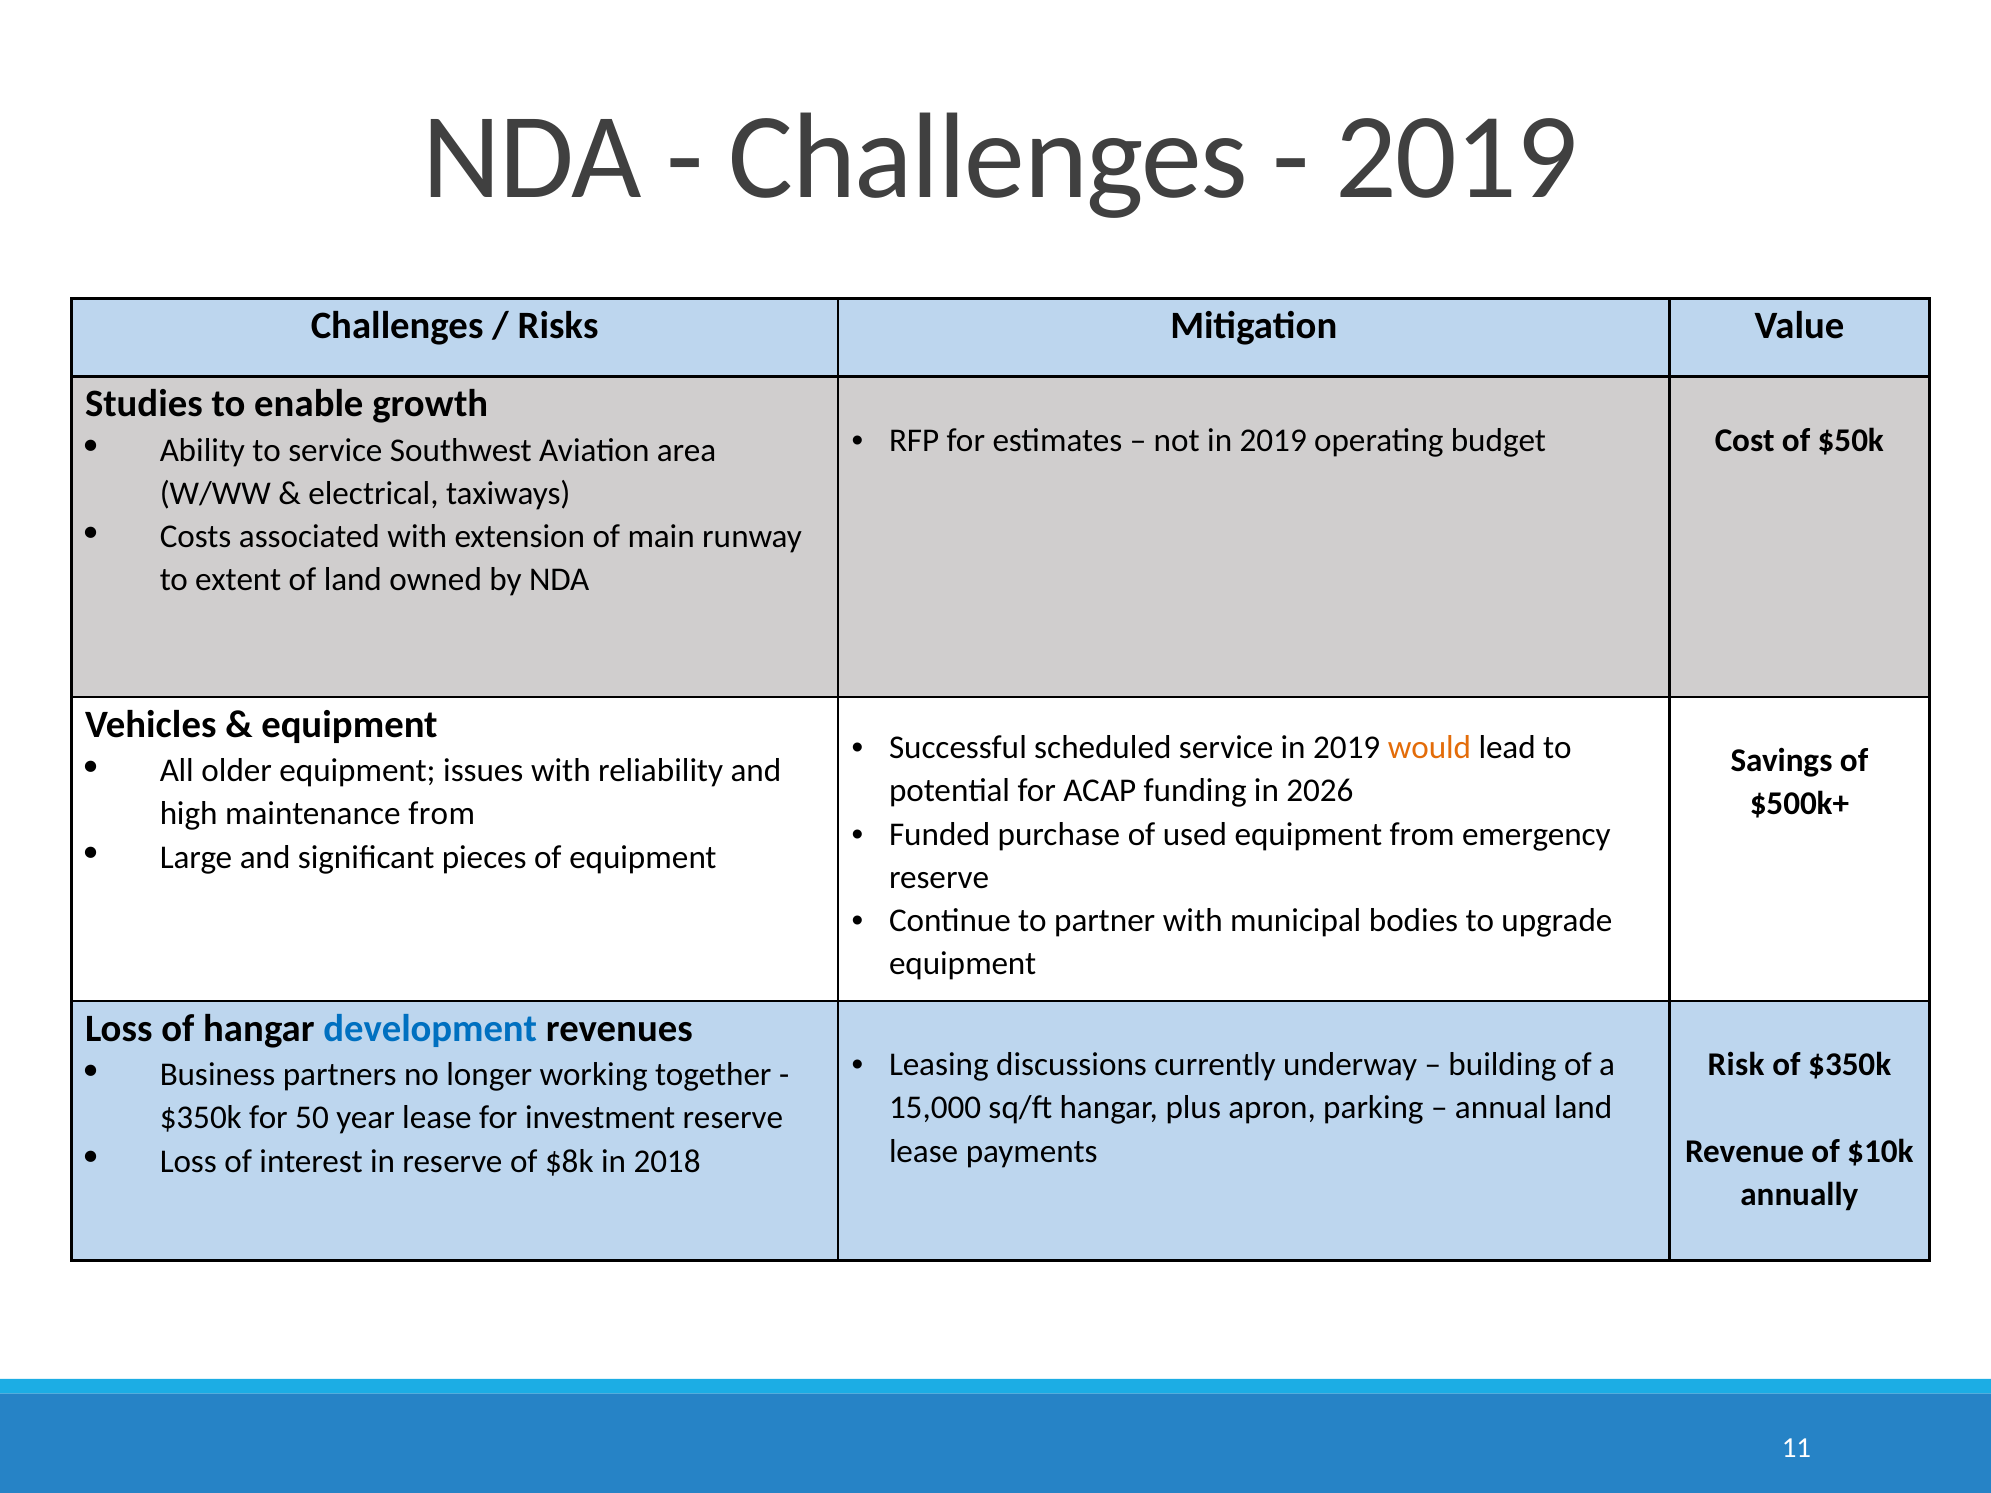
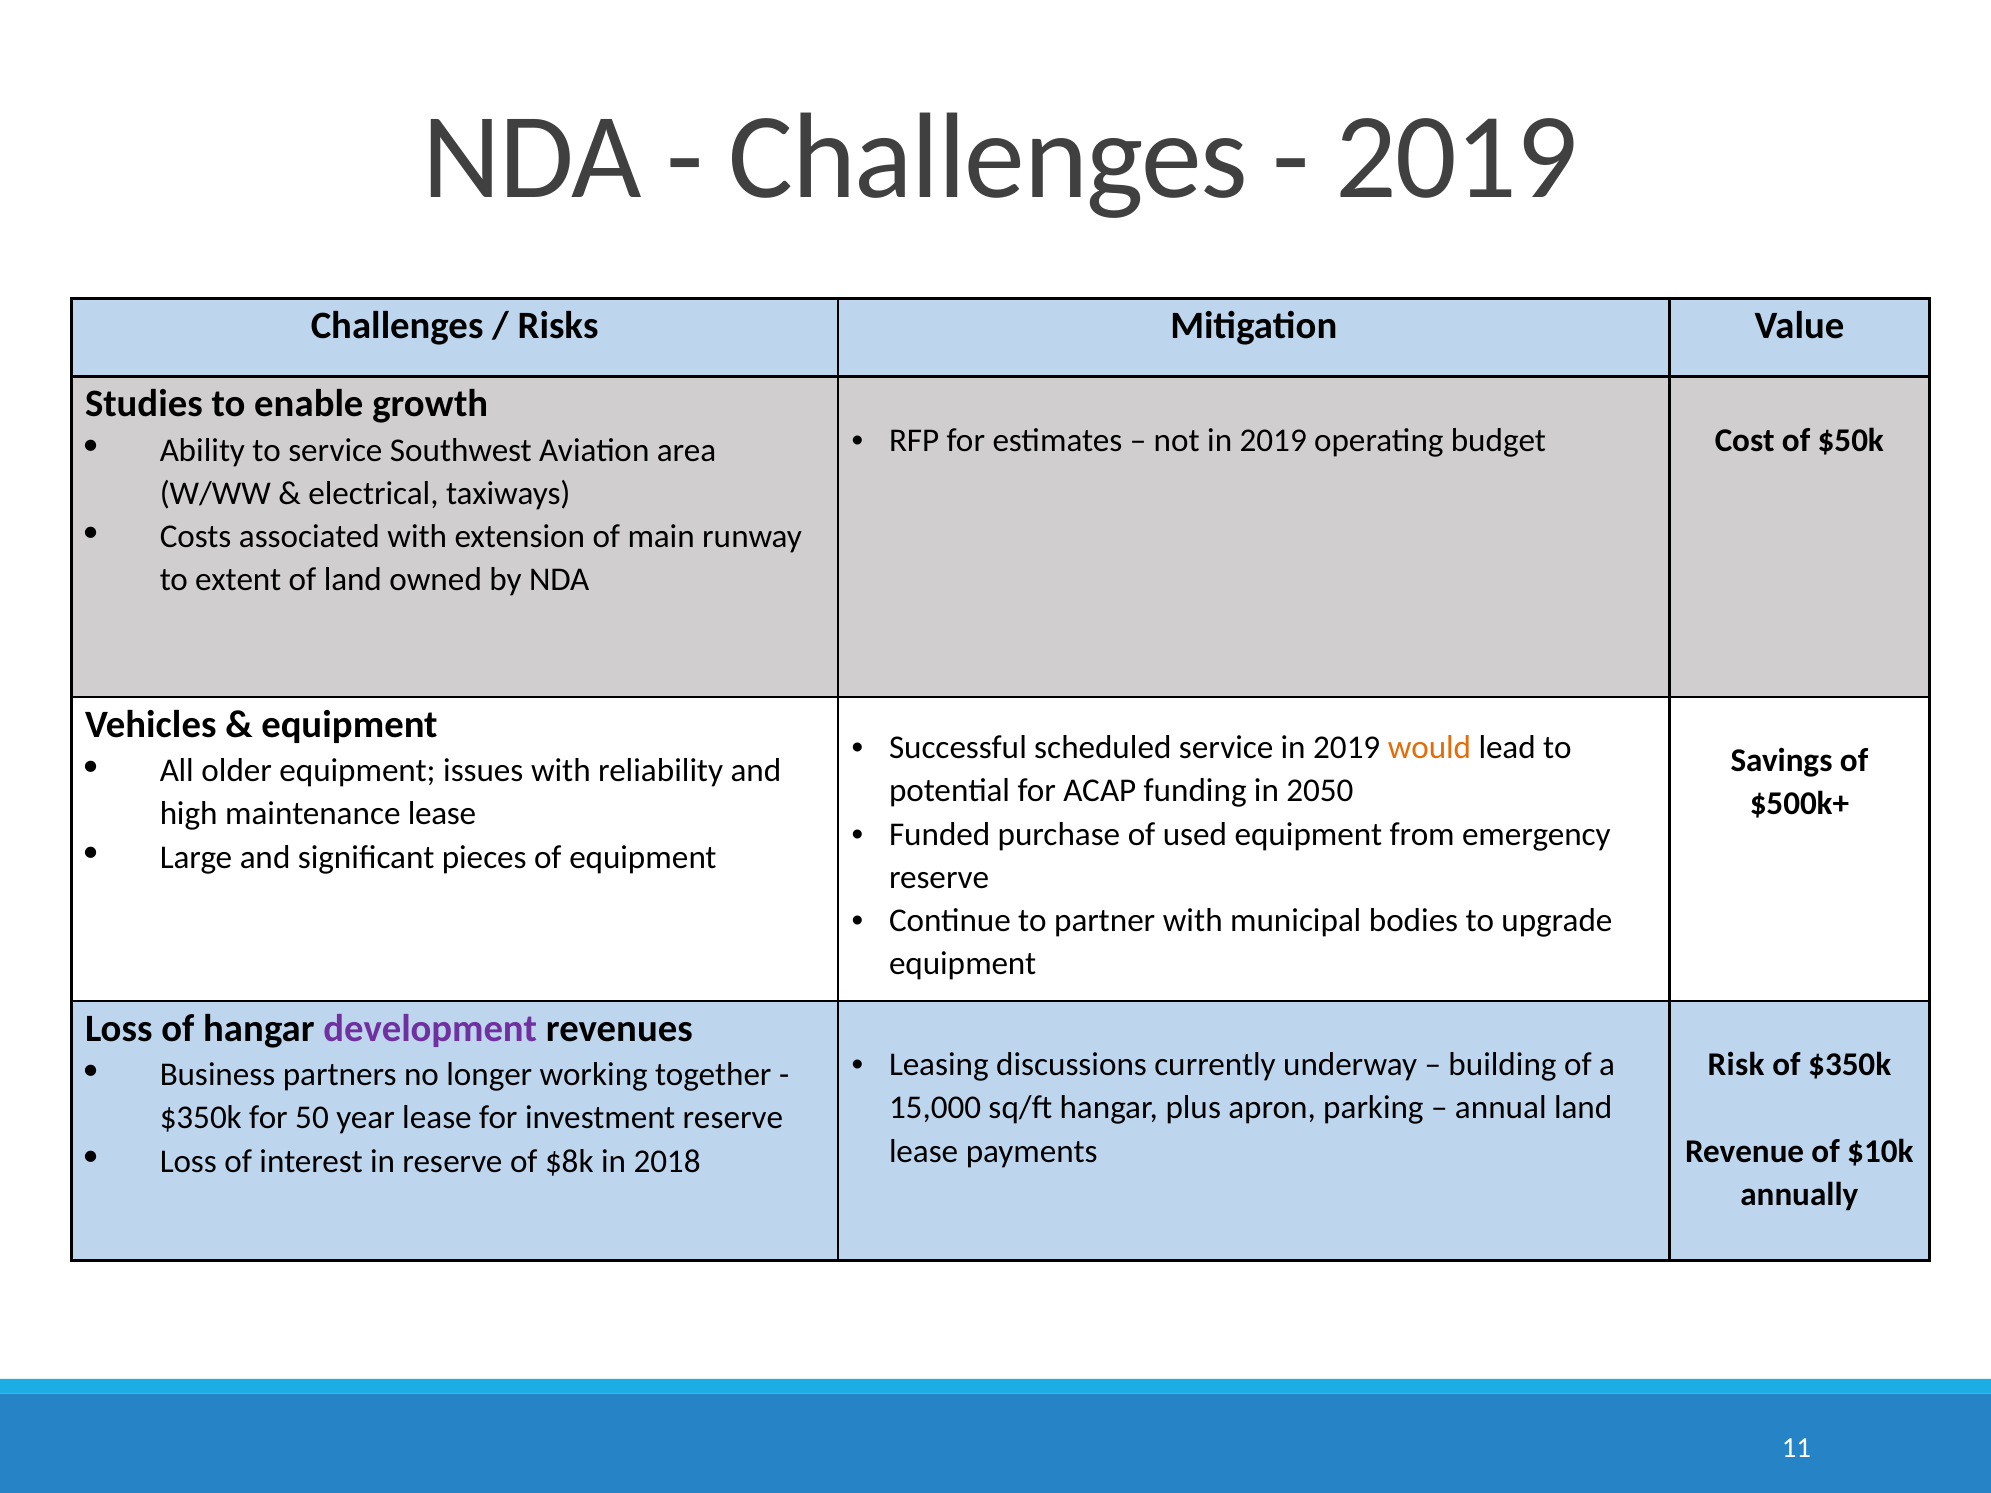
2026: 2026 -> 2050 (1320, 791)
maintenance from: from -> lease (442, 814)
development colour: blue -> purple (430, 1028)
